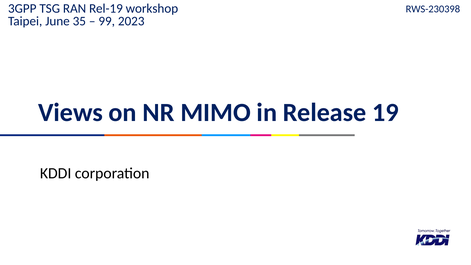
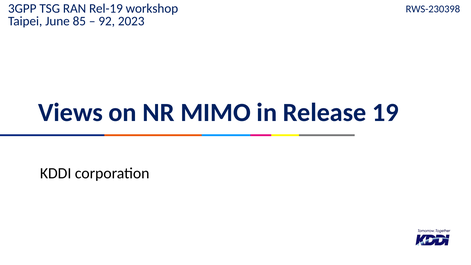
35: 35 -> 85 (79, 21)
99: 99 -> 92 (107, 21)
